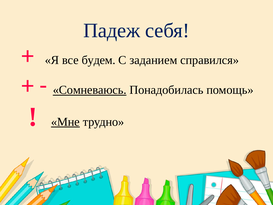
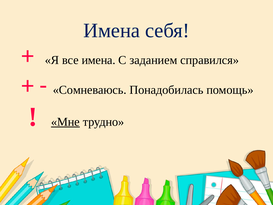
Падеж: Падеж -> Имена (112, 31)
все будем: будем -> имена (99, 60)
Сомневаюсь underline: present -> none (90, 90)
